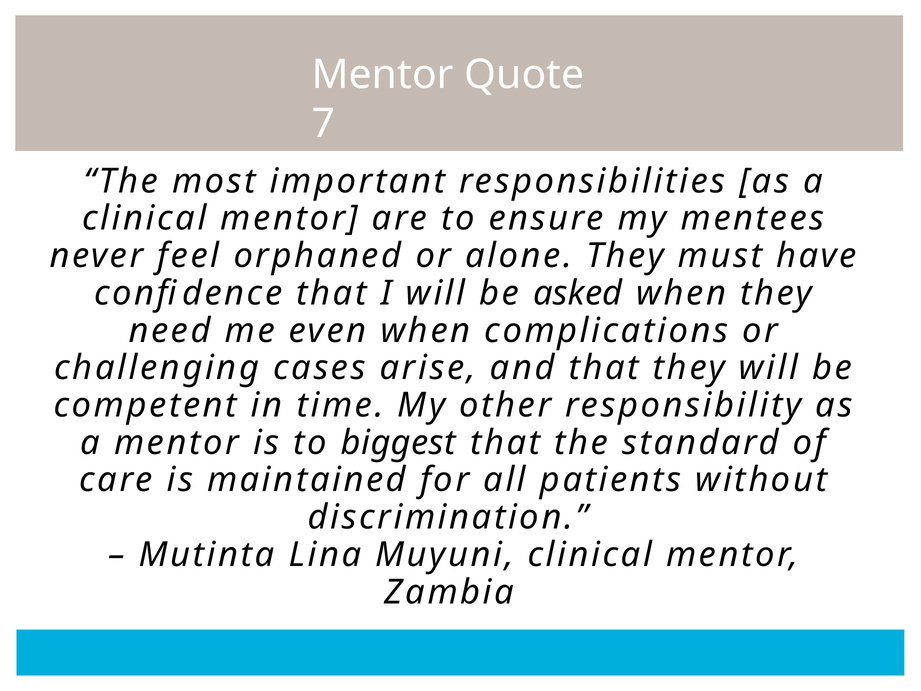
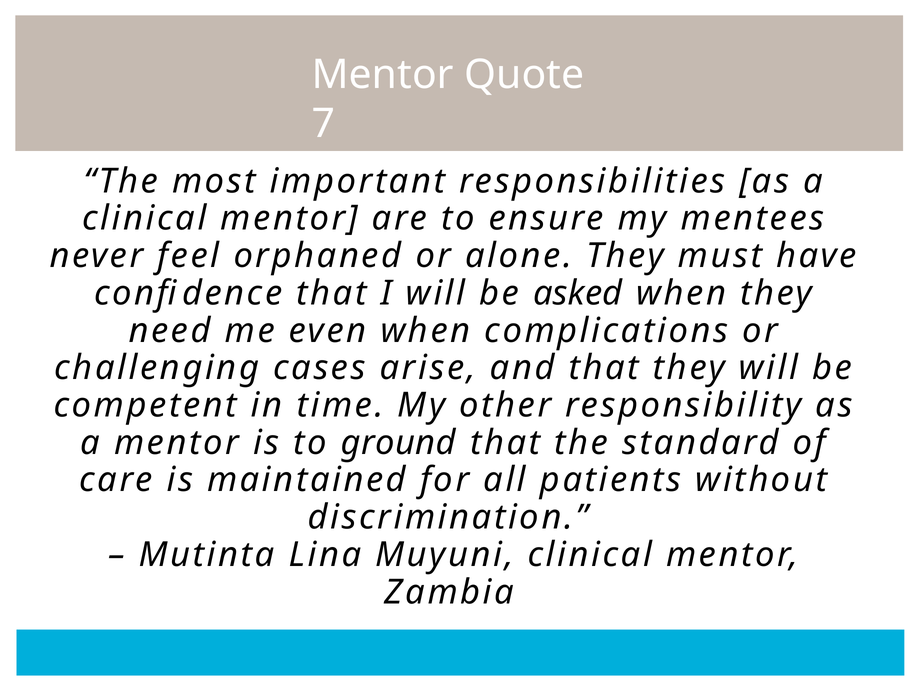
biggest: biggest -> ground (398, 443)
